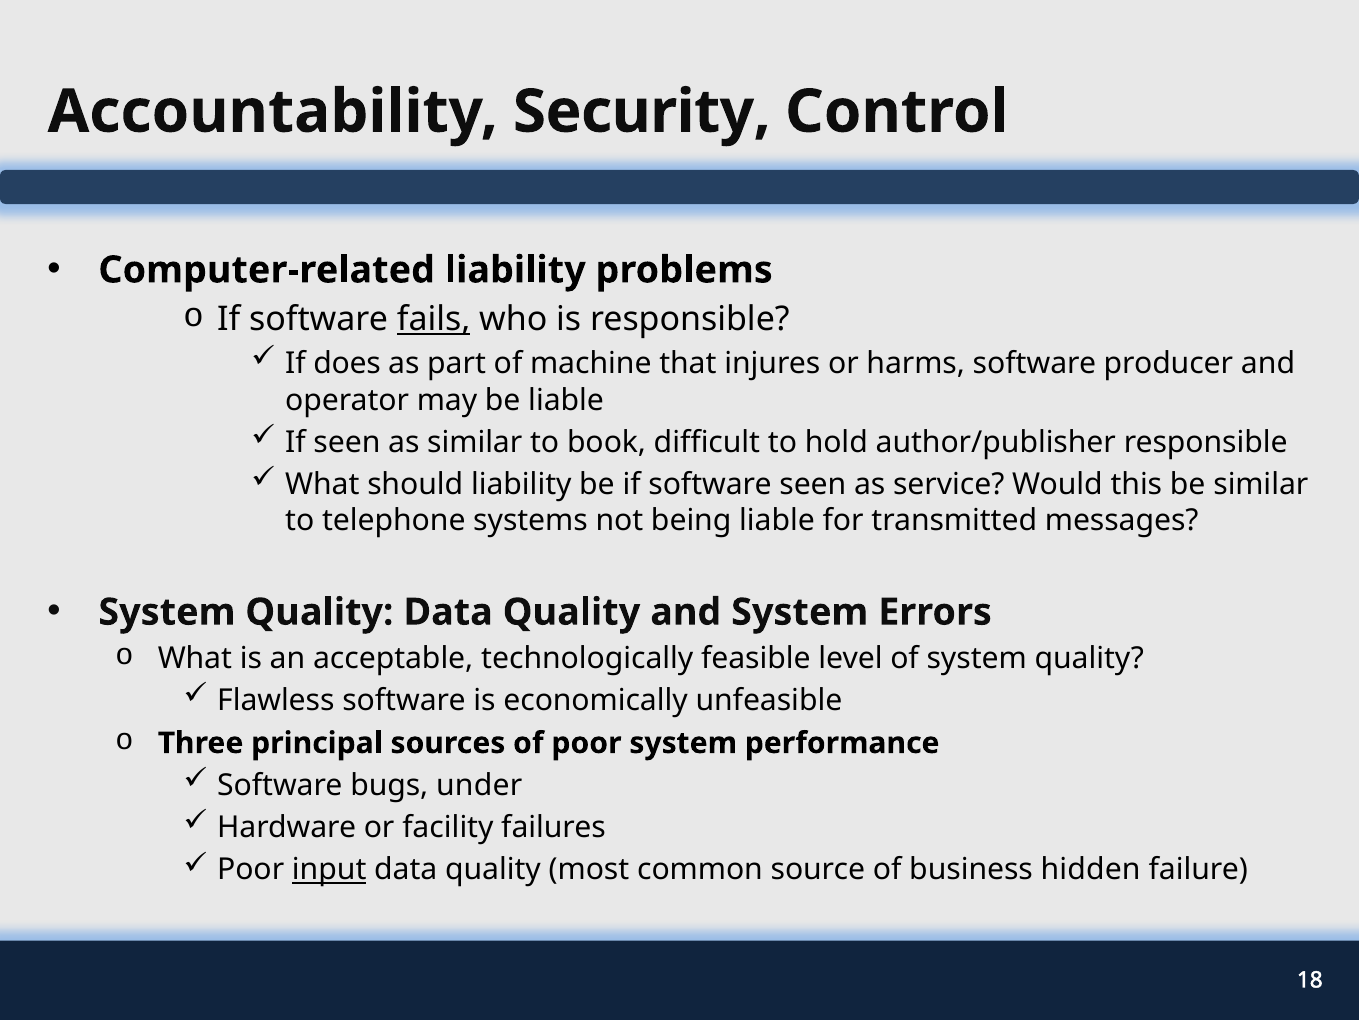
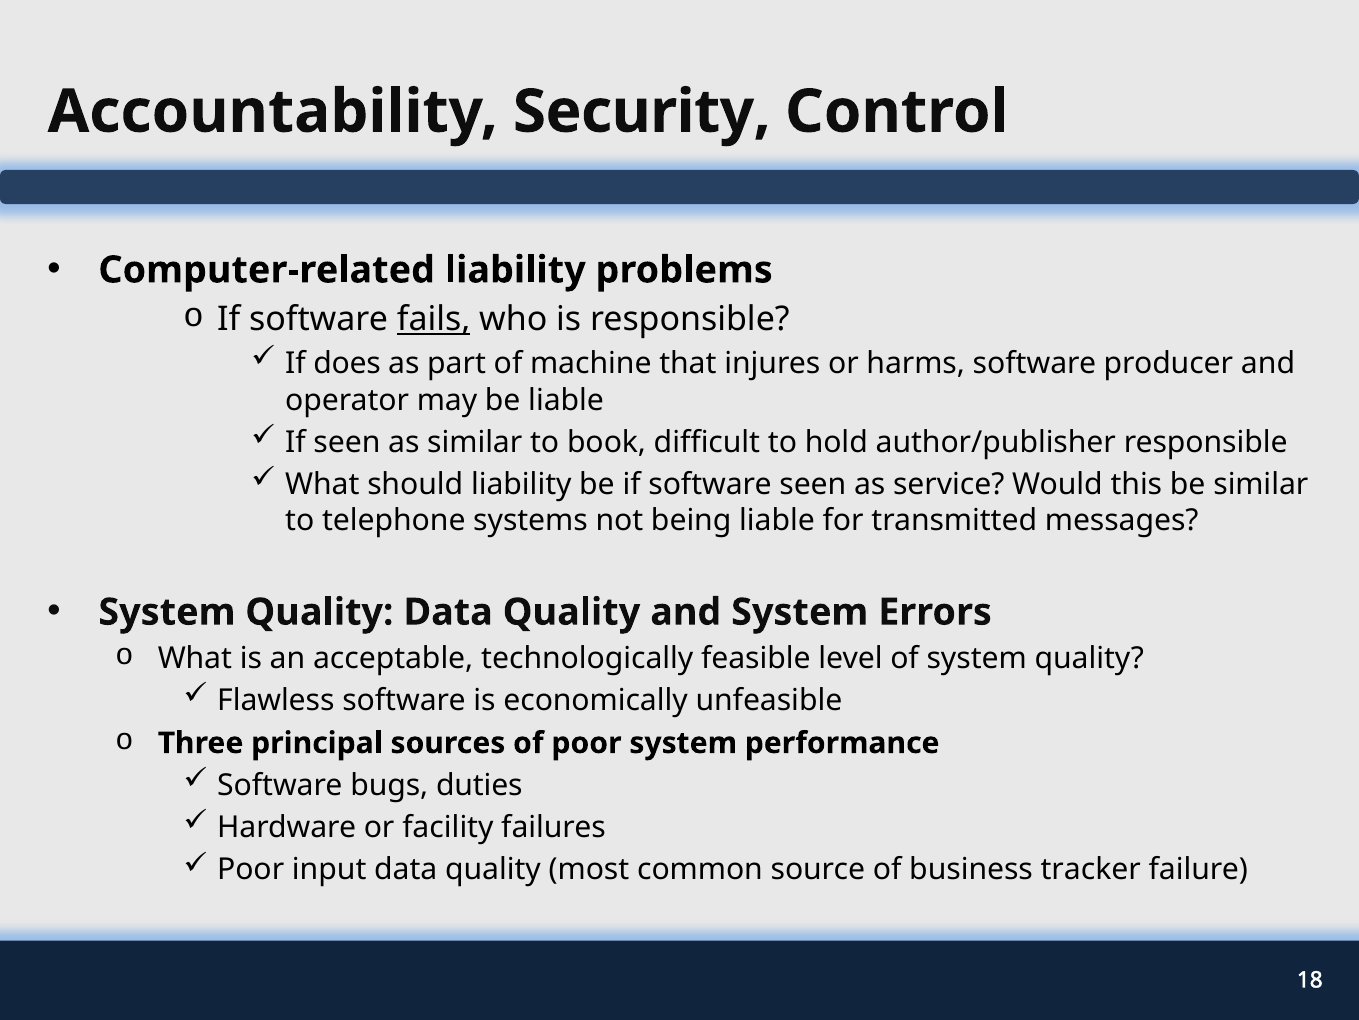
under: under -> duties (479, 785)
input underline: present -> none (329, 869)
hidden: hidden -> tracker (1091, 869)
